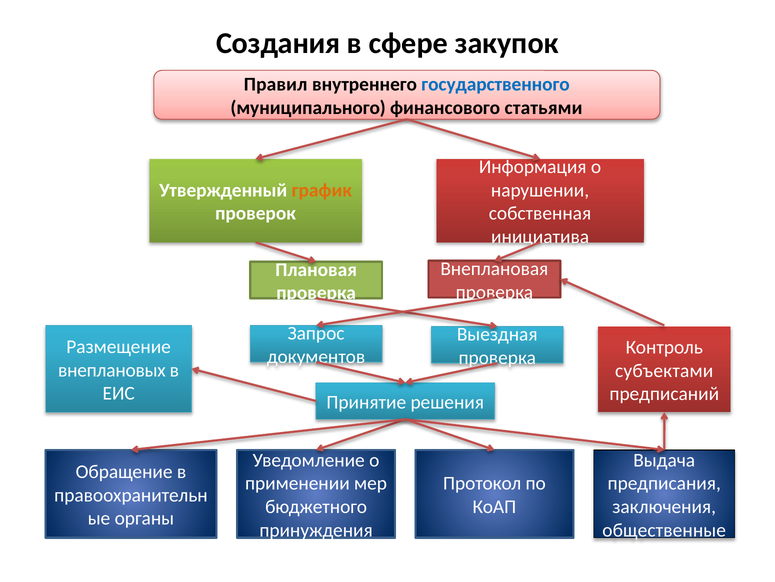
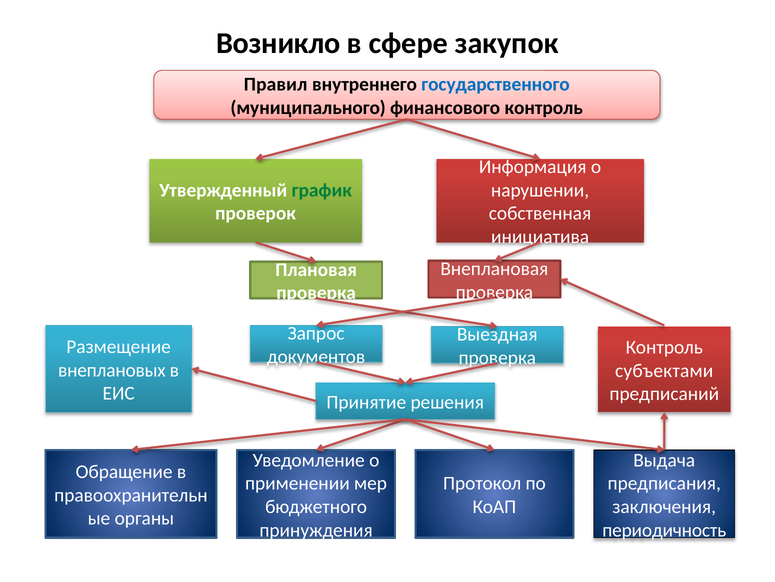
Создания: Создания -> Возникло (278, 43)
статьями: статьями -> контроль (544, 108)
график colour: orange -> green (322, 190)
общественные: общественные -> периодичность (664, 529)
